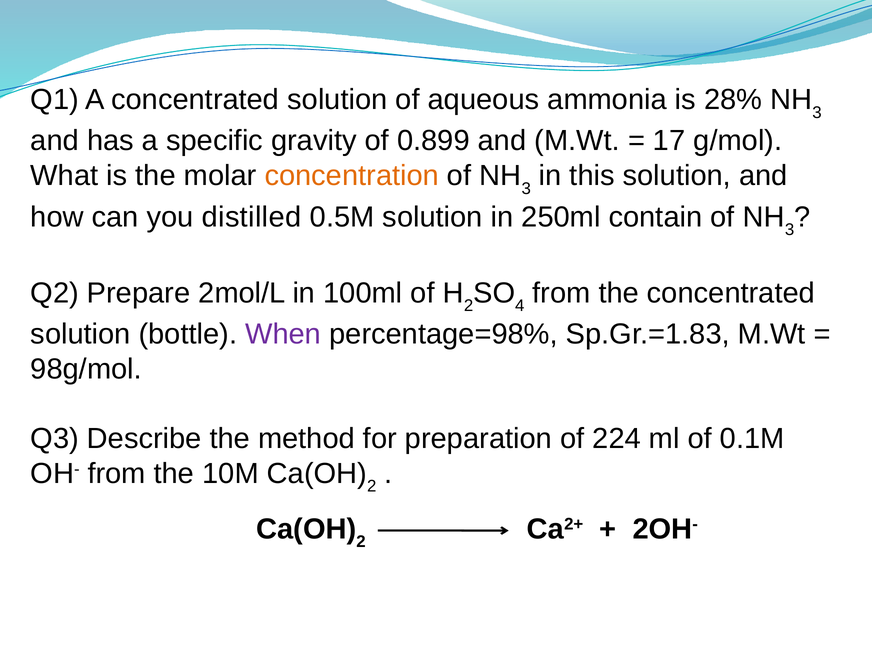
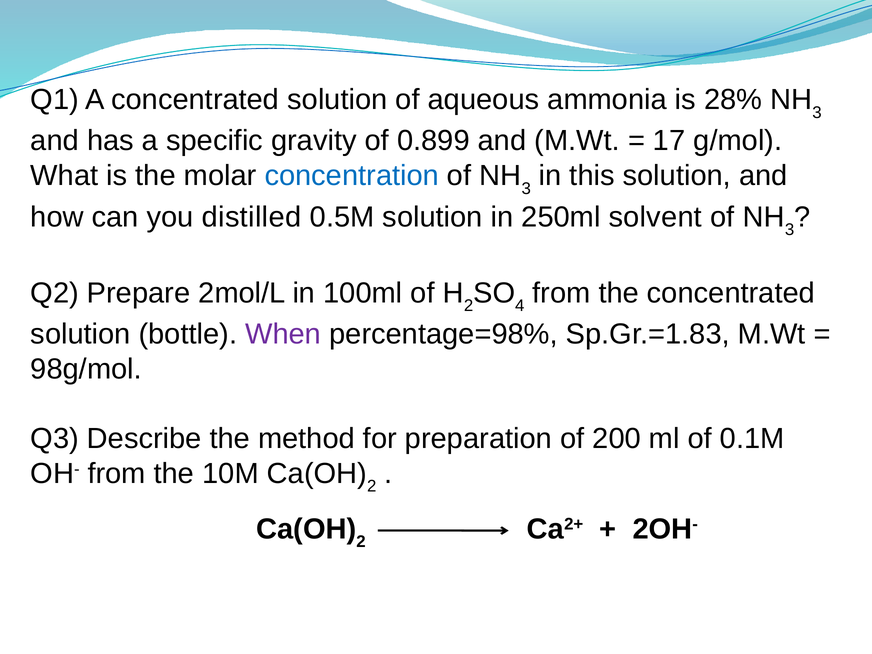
concentration colour: orange -> blue (352, 176)
contain: contain -> solvent (655, 217)
224: 224 -> 200 (617, 439)
